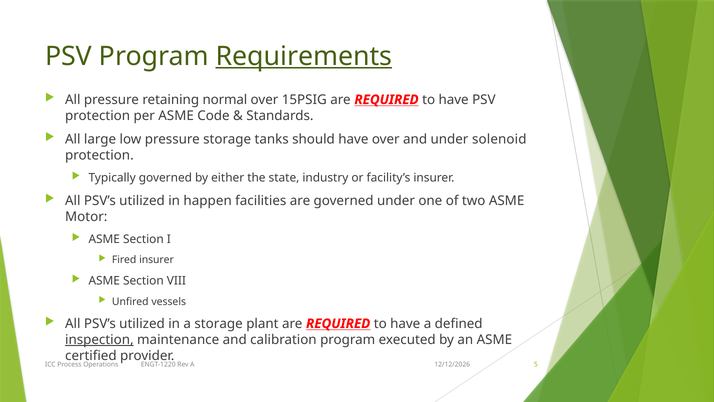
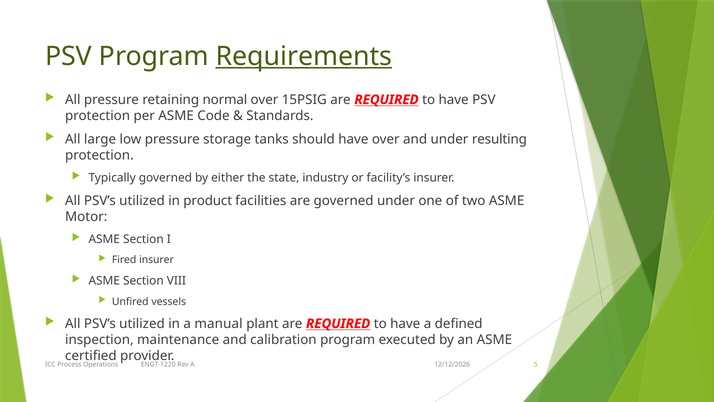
solenoid: solenoid -> resulting (499, 139)
happen: happen -> product (208, 200)
a storage: storage -> manual (219, 323)
inspection underline: present -> none (99, 339)
